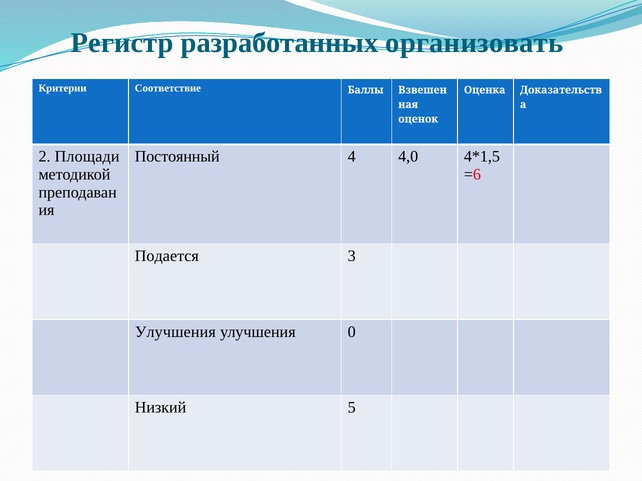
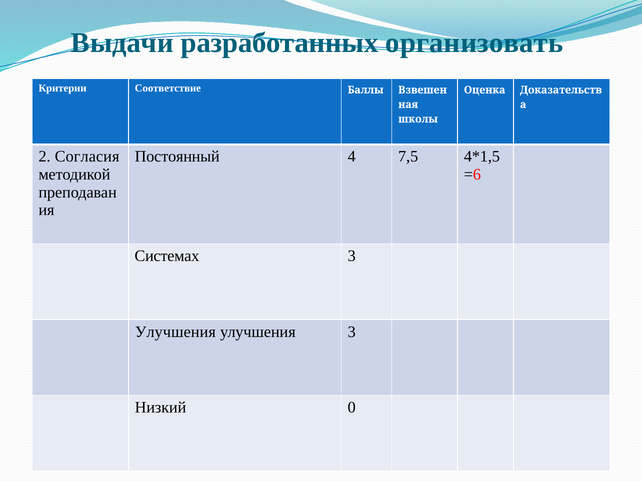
Регистр: Регистр -> Выдачи (122, 43)
оценок: оценок -> школы (418, 119)
Площади: Площади -> Согласия (87, 157)
4,0: 4,0 -> 7,5 (408, 157)
Подается: Подается -> Системах (167, 256)
улучшения 0: 0 -> 3 (352, 332)
5: 5 -> 0 (352, 408)
